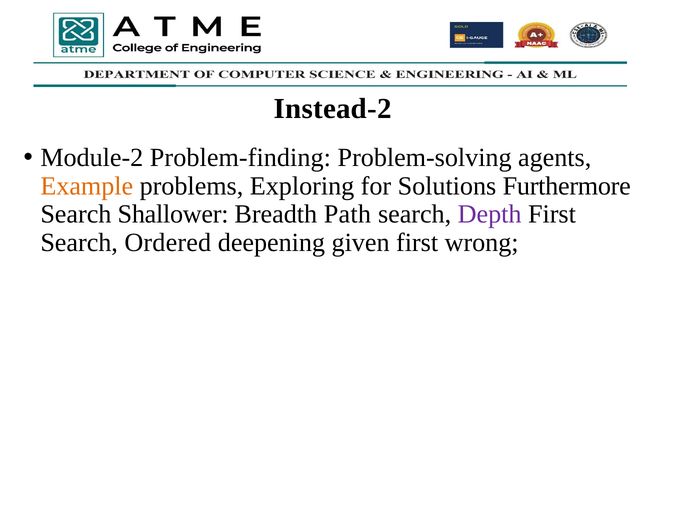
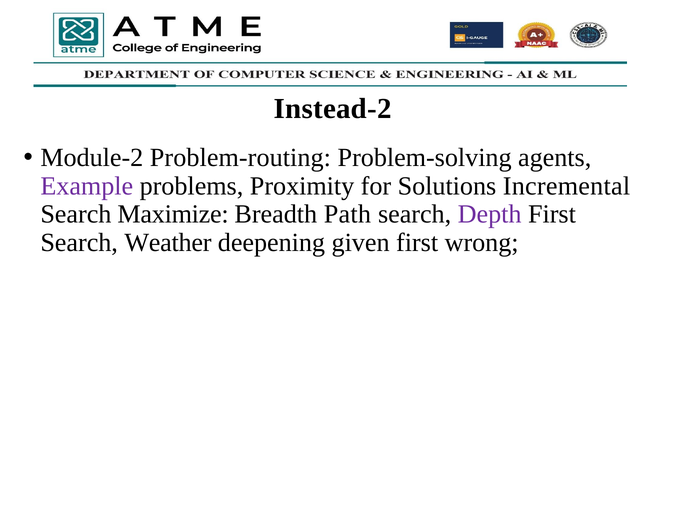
Problem‐finding: Problem‐finding -> Problem‐routing (240, 158)
Example colour: orange -> purple (87, 186)
Exploring: Exploring -> Proximity (302, 186)
Furthermore: Furthermore -> Incremental (566, 186)
Shallower: Shallower -> Maximize (173, 214)
Ordered: Ordered -> Weather (168, 242)
